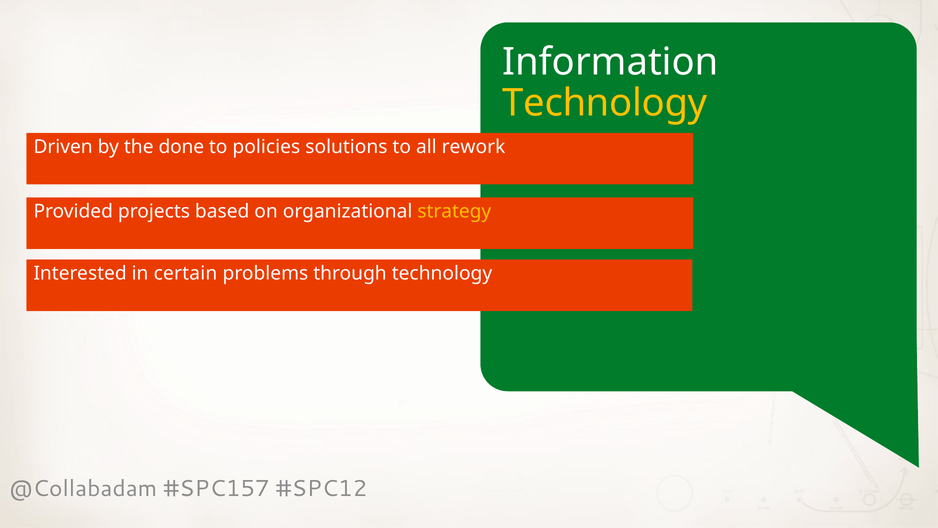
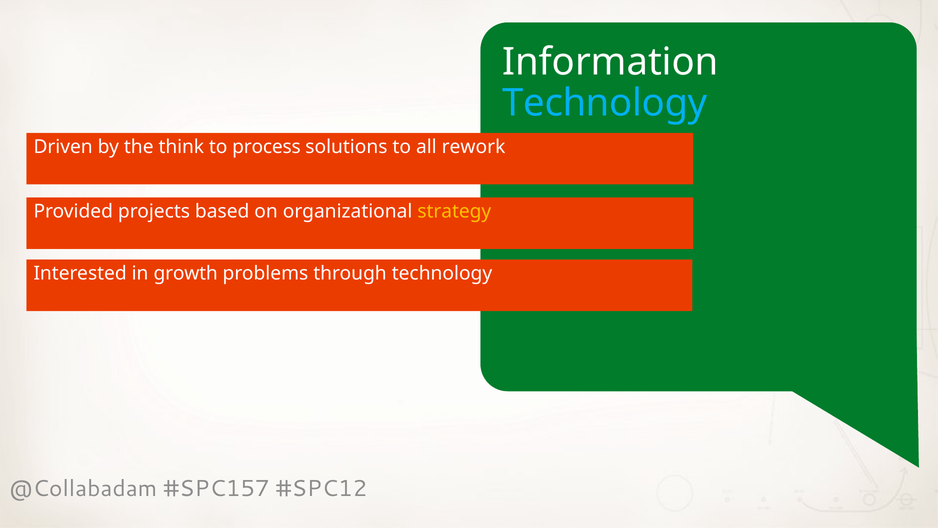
Technology colour: yellow -> light blue (605, 103)
done: done -> think (181, 147)
policies: policies -> process (266, 147)
certain: certain -> growth (186, 273)
